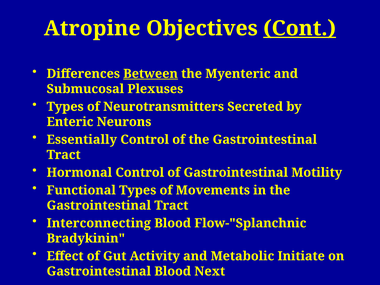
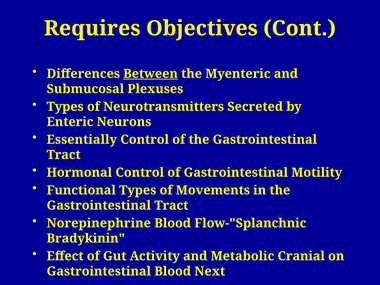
Atropine: Atropine -> Requires (92, 28)
Cont underline: present -> none (300, 28)
Interconnecting: Interconnecting -> Norepinephrine (99, 223)
Initiate: Initiate -> Cranial (301, 256)
